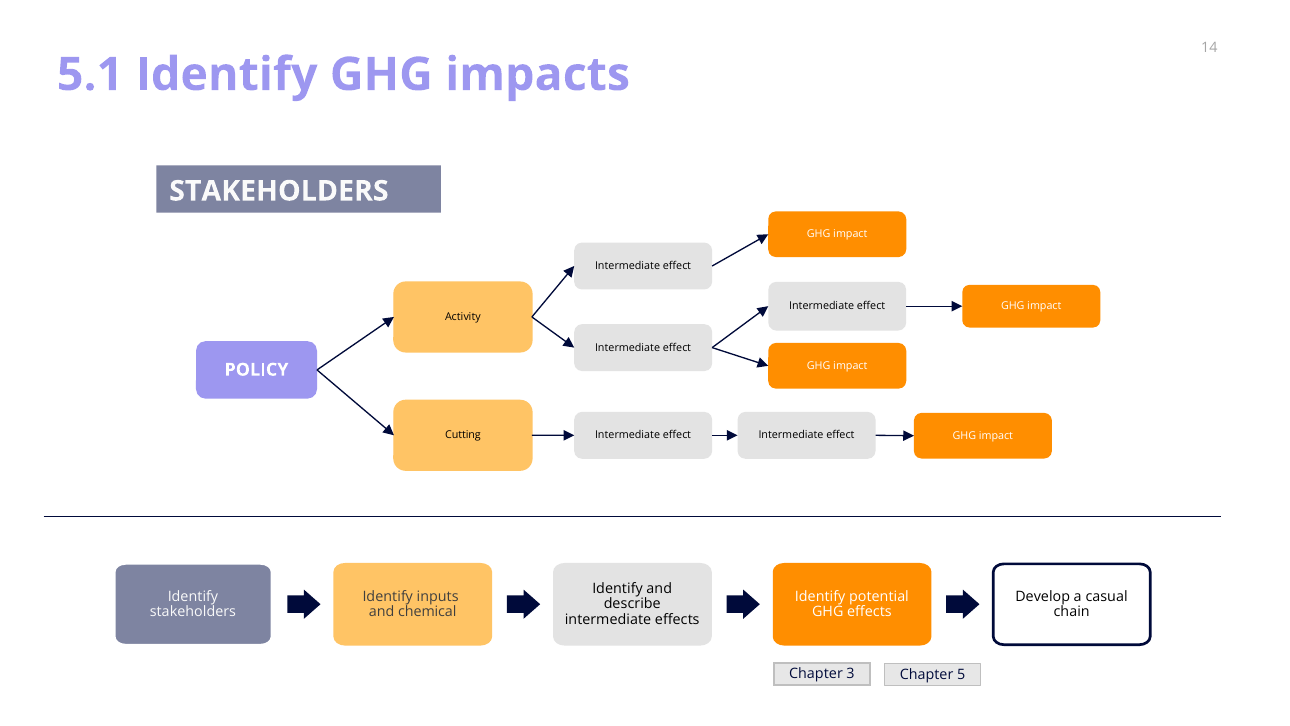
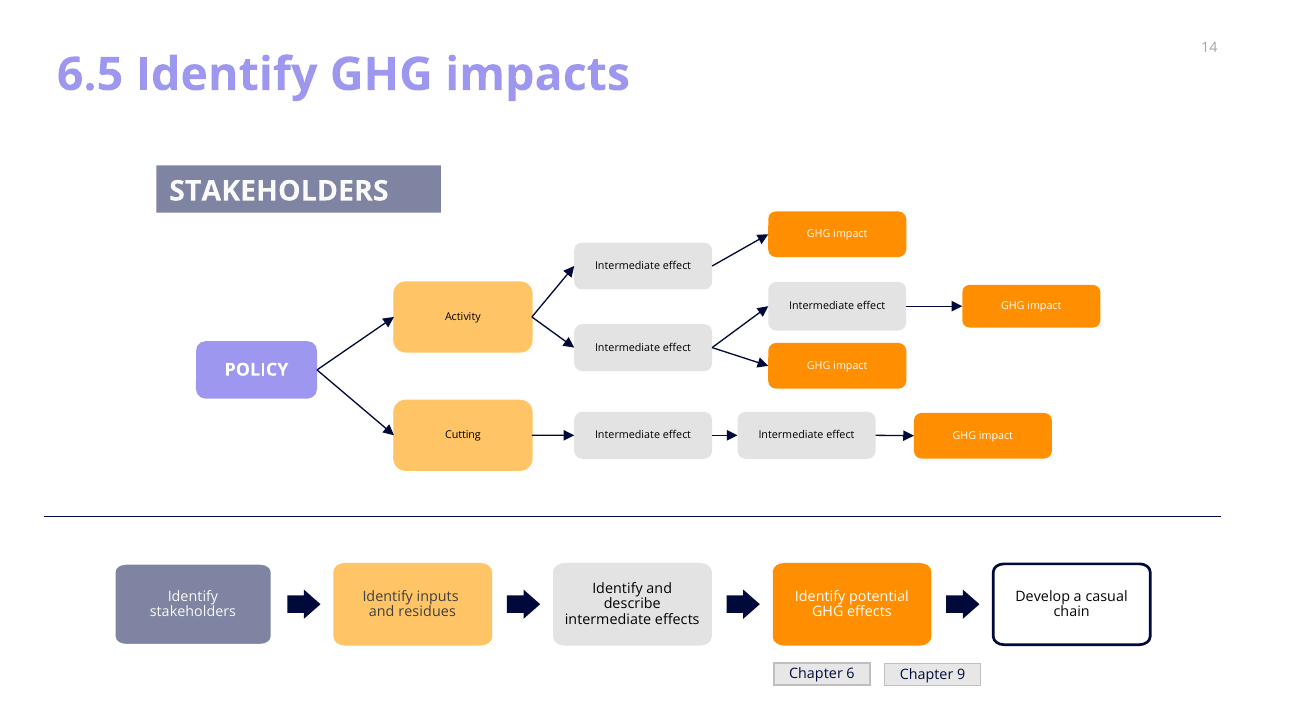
5.1: 5.1 -> 6.5 (90, 75)
chemical: chemical -> residues (427, 612)
3: 3 -> 6 (851, 674)
5: 5 -> 9 (961, 674)
